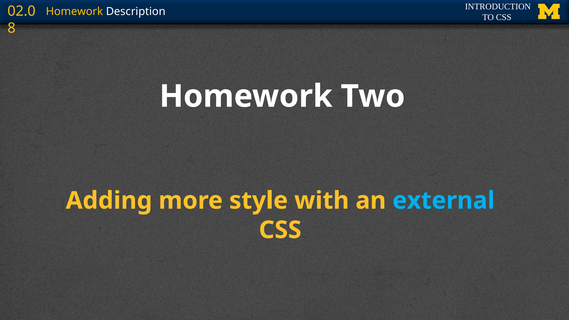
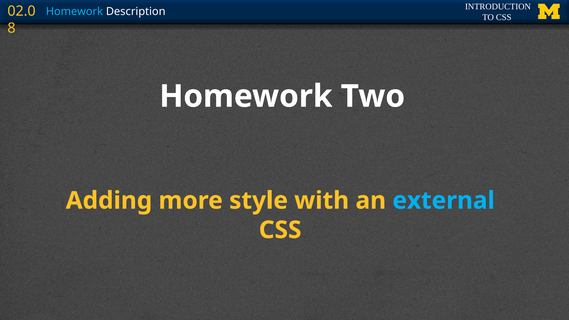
Homework colour: yellow -> light blue (74, 11)
